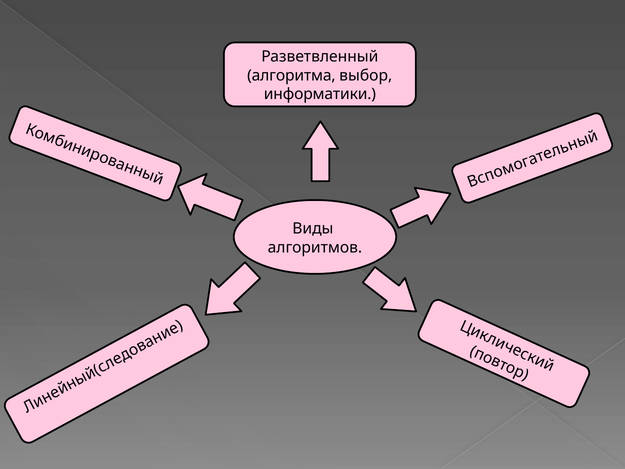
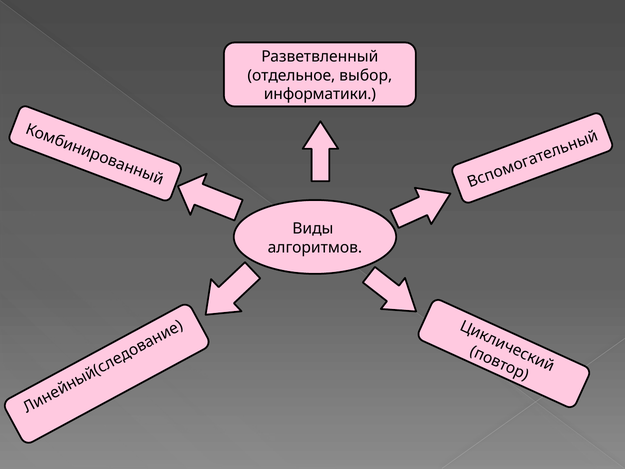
алгоритма: алгоритма -> отдельное (291, 75)
